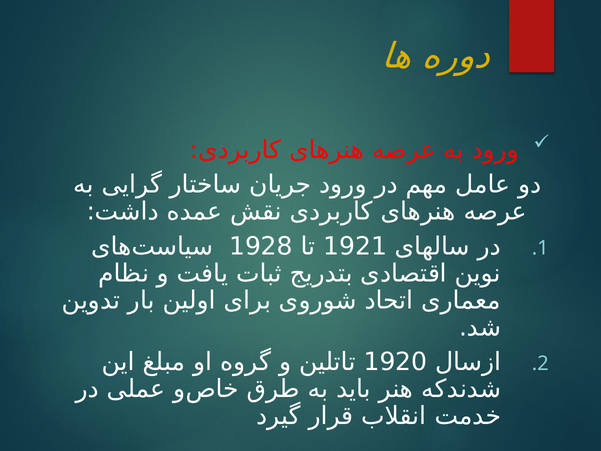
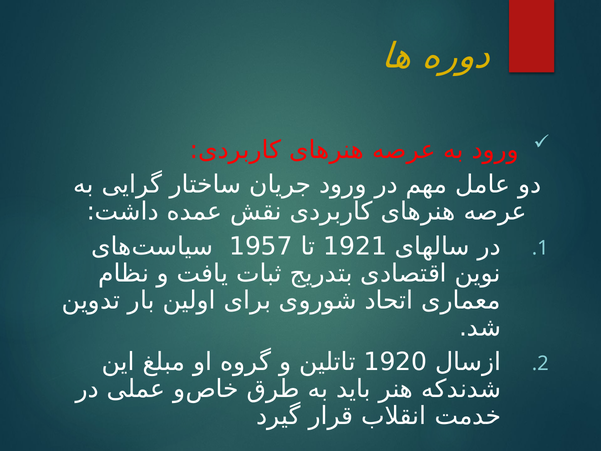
1928: 1928 -> 1957 (261, 246)
